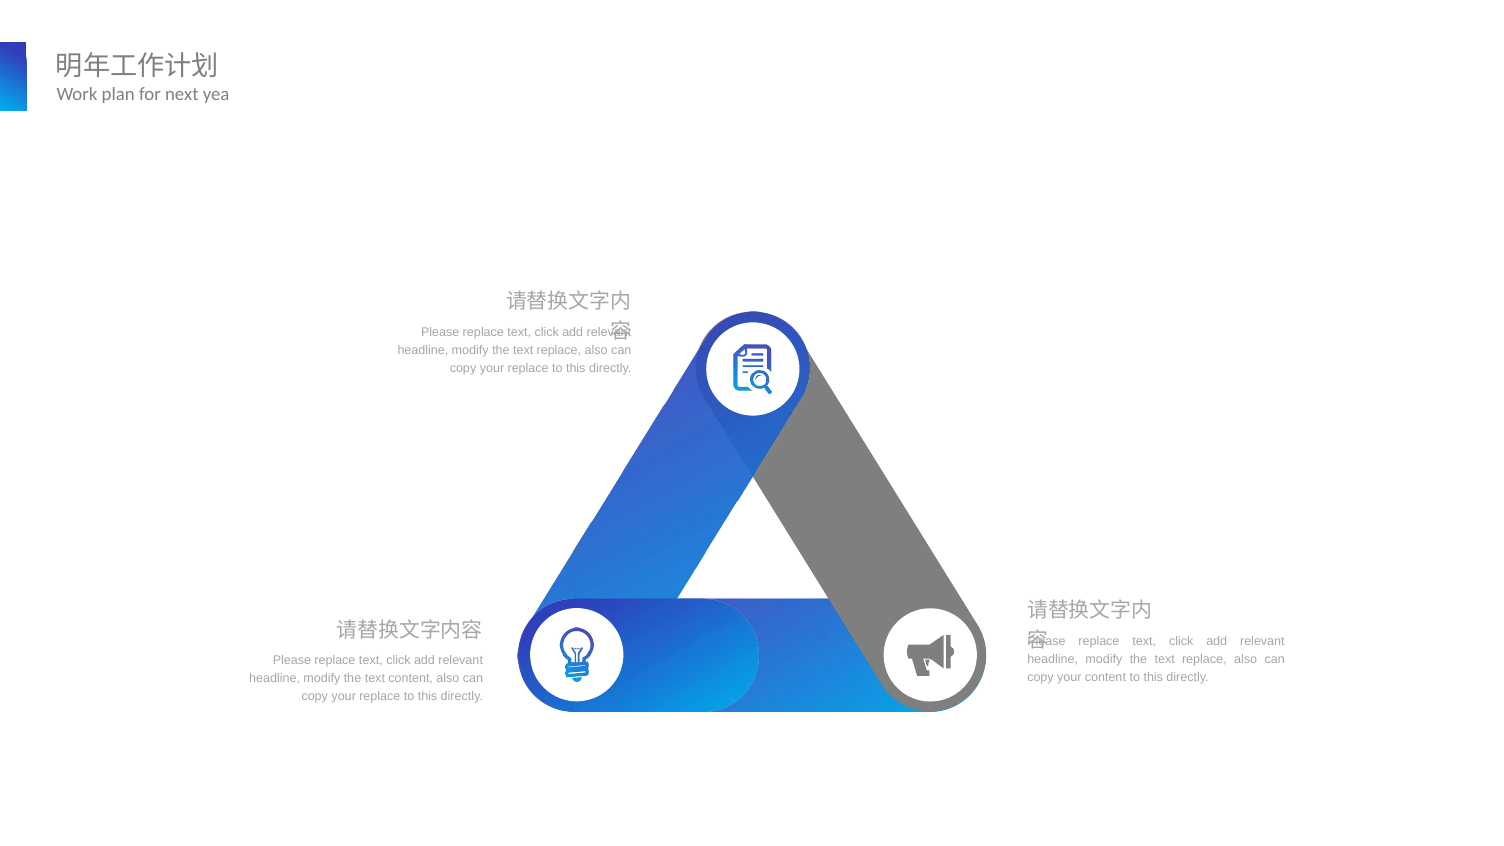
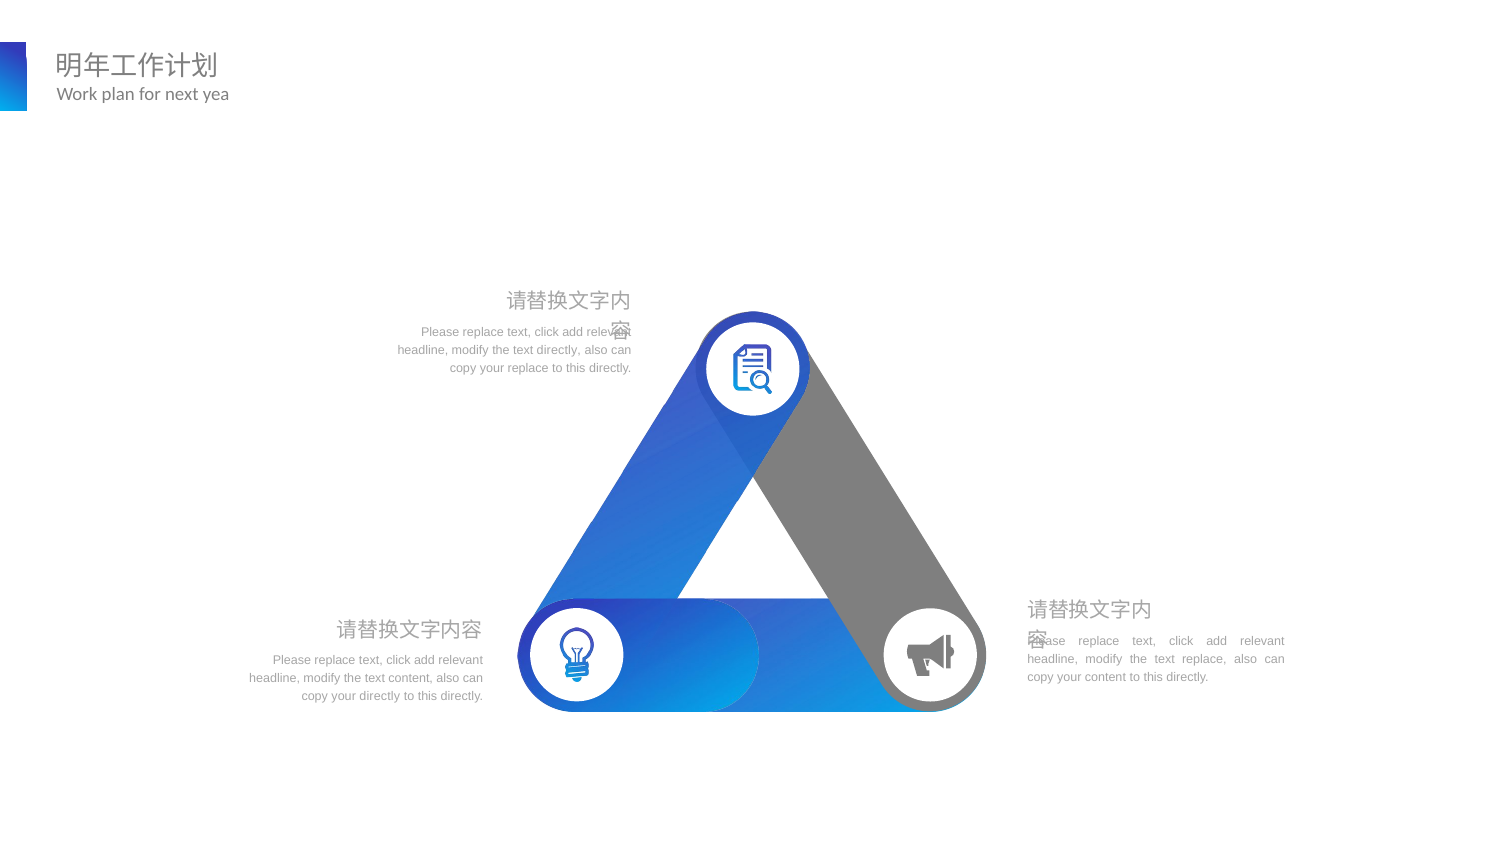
replace: replace -> directly (559, 350)
replace: replace -> directly (380, 697)
